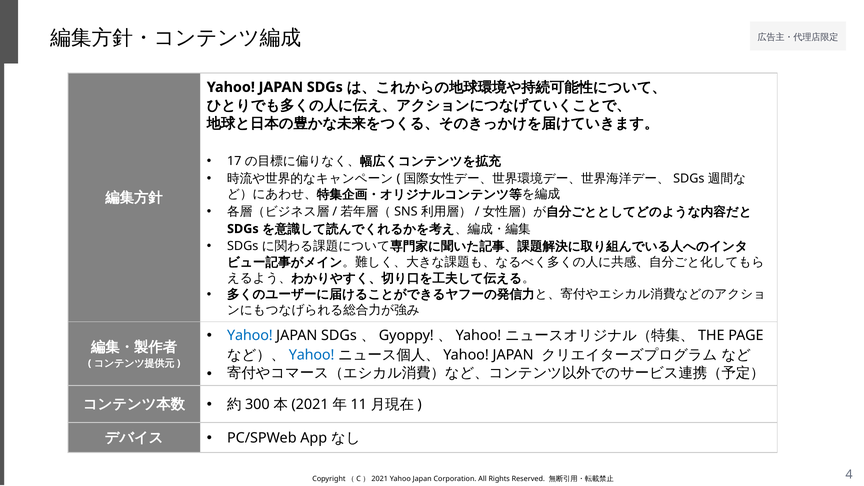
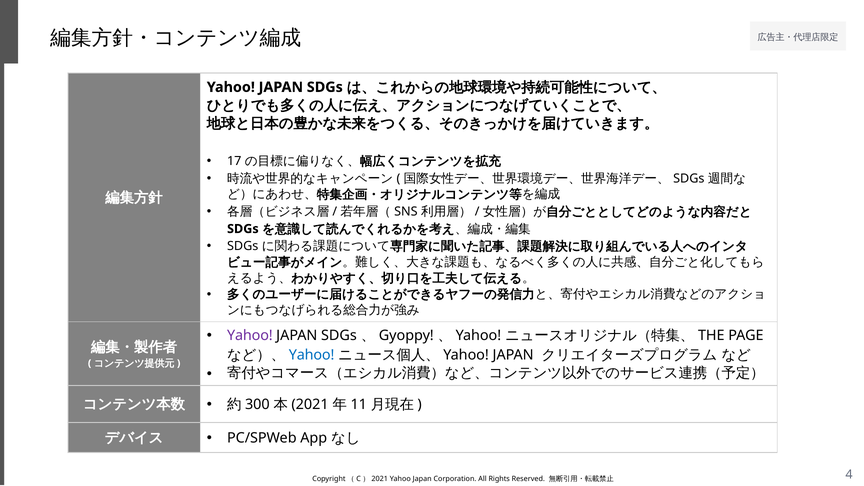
Yahoo colour: blue -> purple (250, 336)
